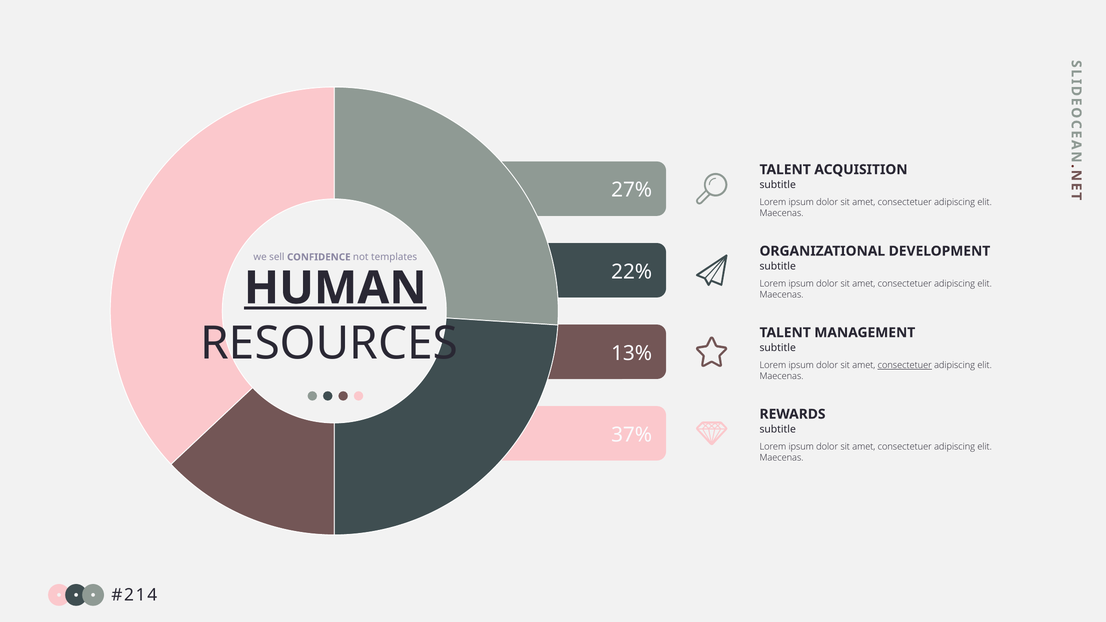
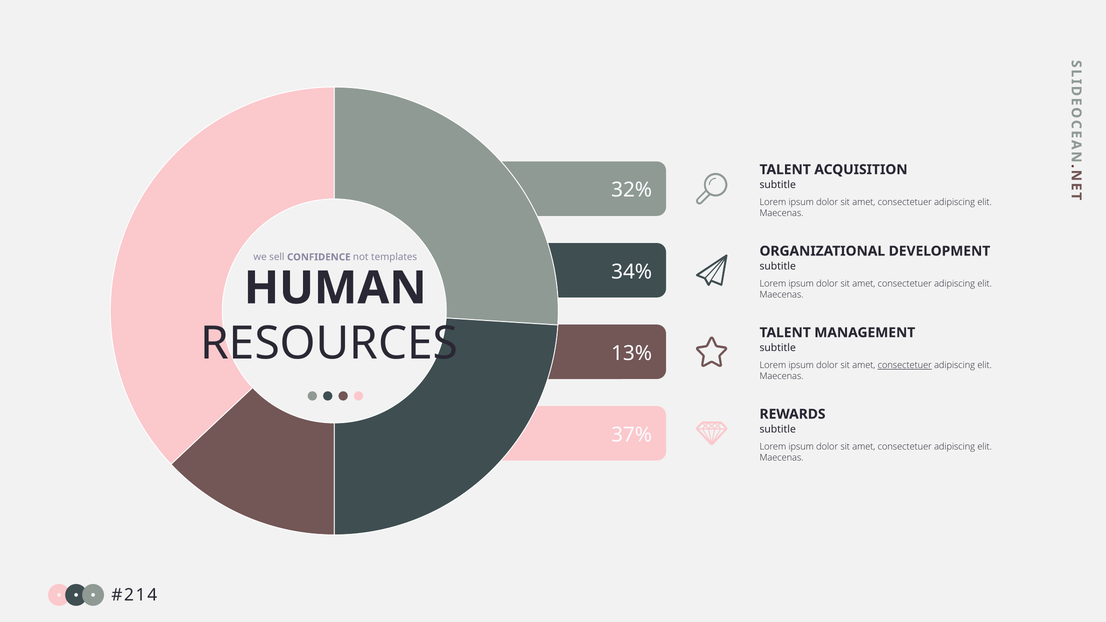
27%: 27% -> 32% (632, 190)
22%: 22% -> 34% (632, 272)
HUMAN underline: present -> none (335, 288)
